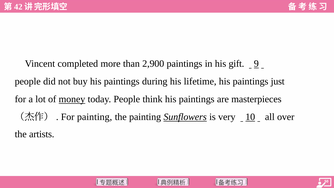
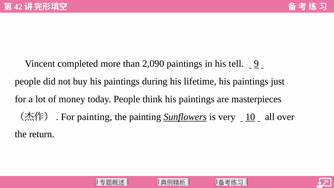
2,900: 2,900 -> 2,090 (153, 64)
gift: gift -> tell (236, 64)
money underline: present -> none (72, 99)
artists: artists -> return (42, 134)
